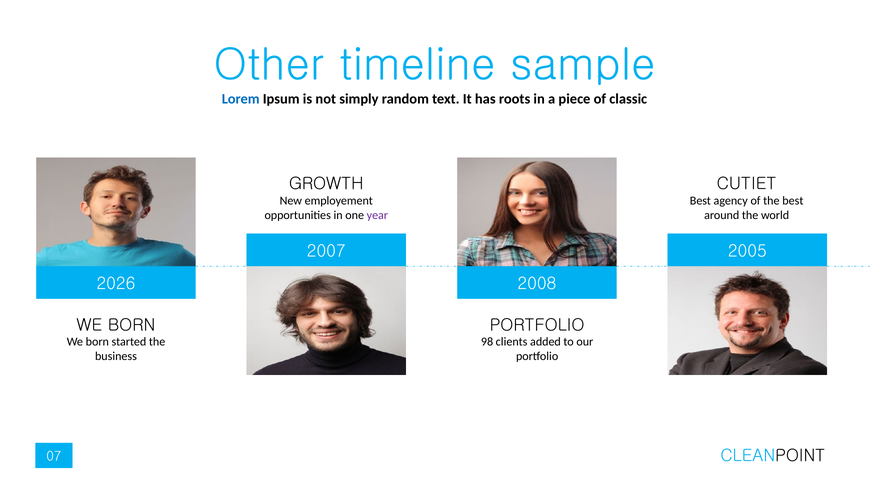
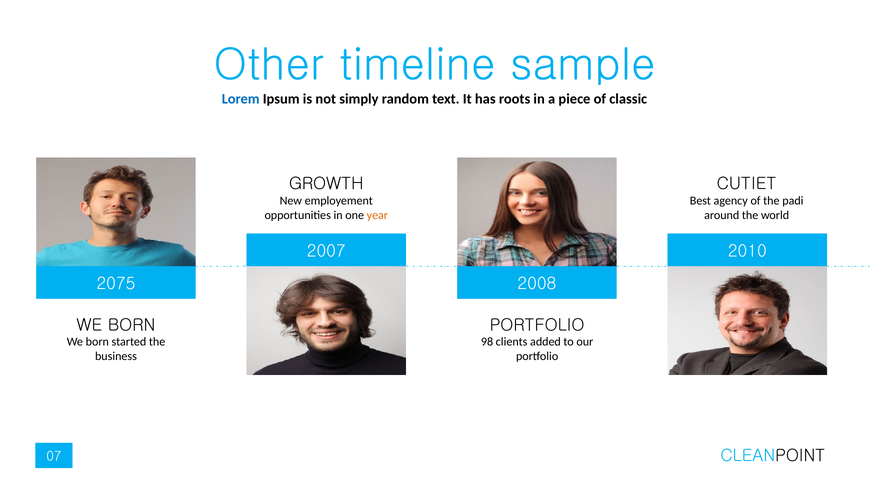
the best: best -> padi (793, 201)
year colour: purple -> orange (377, 215)
2005: 2005 -> 2010 (747, 251)
2026: 2026 -> 2075 (116, 284)
